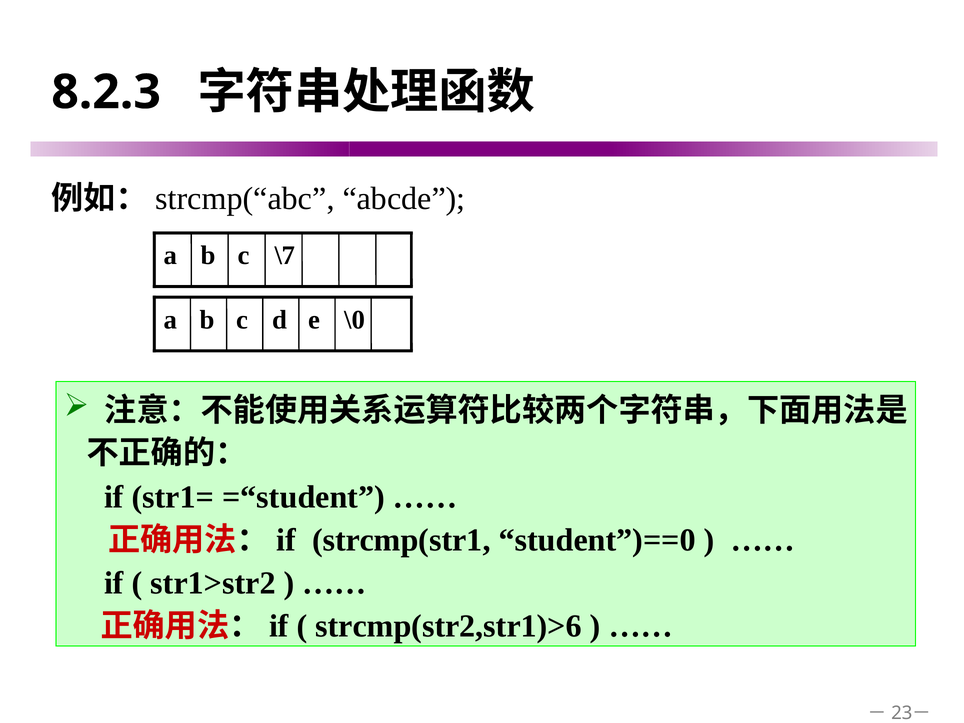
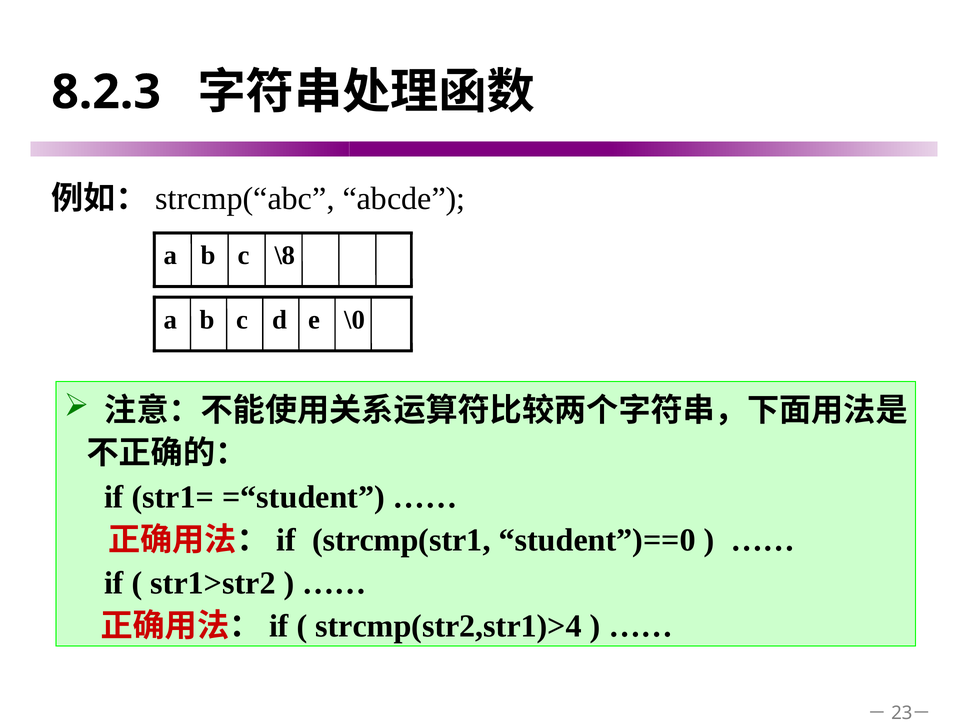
\7: \7 -> \8 (285, 256)
strcmp(str2,str1)>6: strcmp(str2,str1)>6 -> strcmp(str2,str1)>4 (449, 626)
